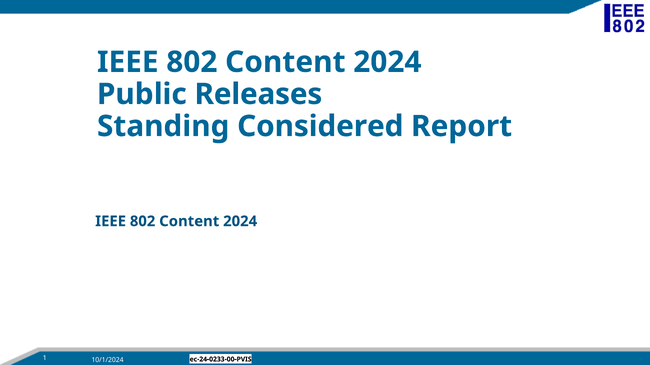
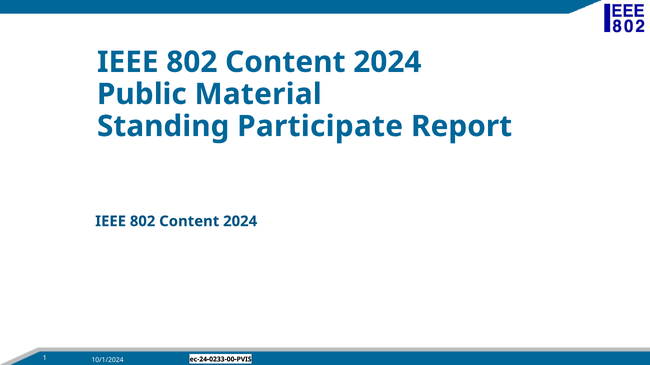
Releases: Releases -> Material (258, 94)
Considered: Considered -> Participate (320, 127)
